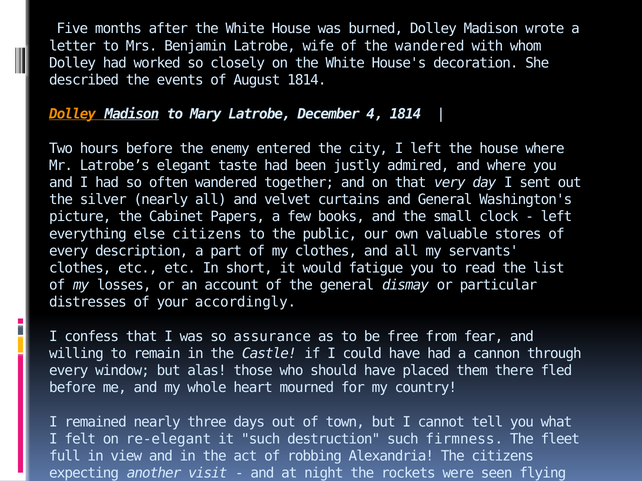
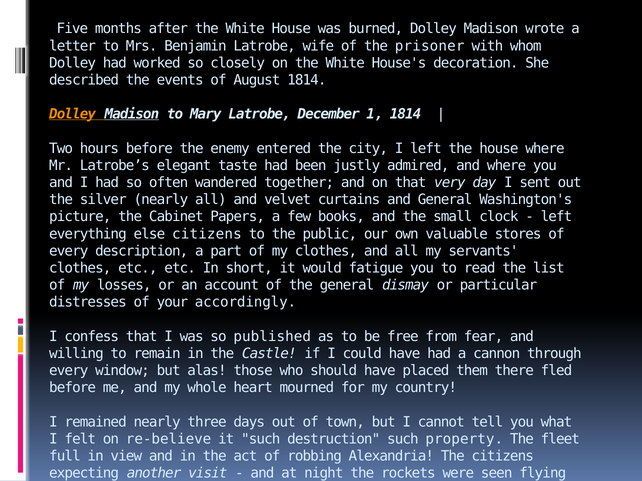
the wandered: wandered -> prisoner (430, 46)
4: 4 -> 1 (375, 114)
assurance: assurance -> published (272, 337)
re-elegant: re-elegant -> re-believe (169, 439)
firmness: firmness -> property (464, 439)
